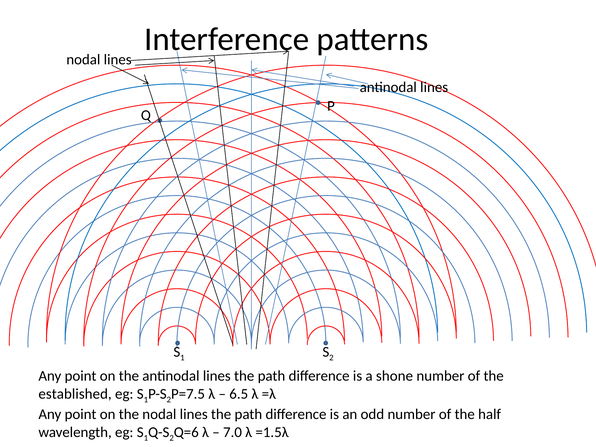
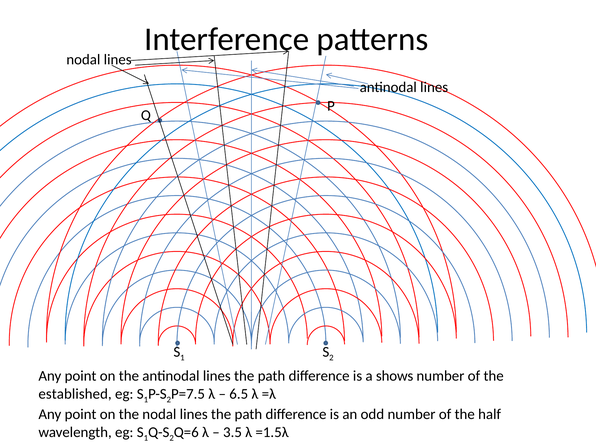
shone: shone -> shows (395, 376)
7.0: 7.0 -> 3.5 (232, 432)
